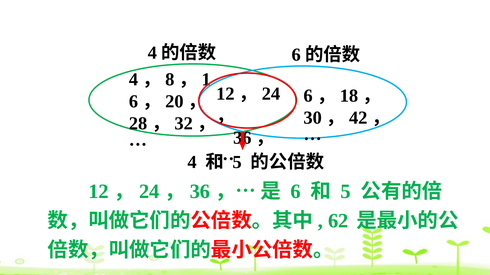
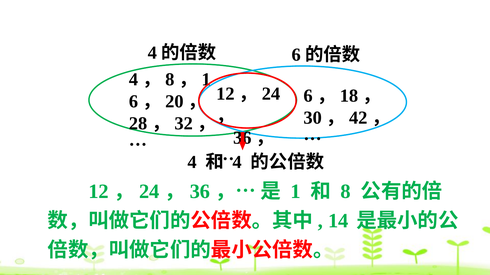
5: 5 -> 4 (237, 162)
6: 6 -> 1 (295, 192)
5: 5 -> 8 (346, 192)
62: 62 -> 14 (338, 221)
